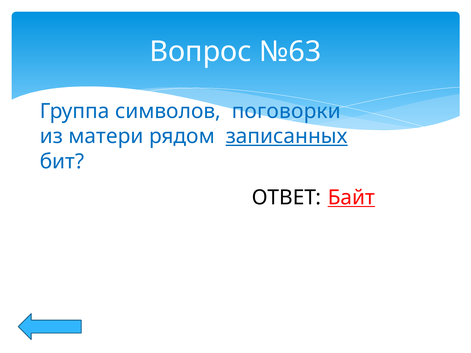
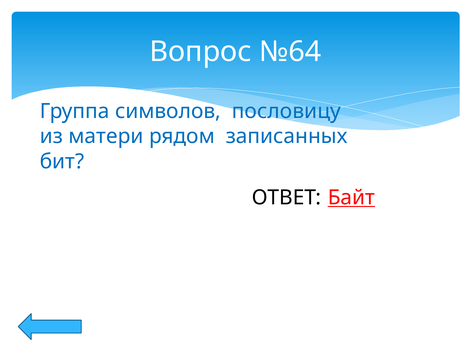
№63: №63 -> №64 (290, 52)
поговорки: поговорки -> пословицу (286, 111)
записанных underline: present -> none (287, 137)
